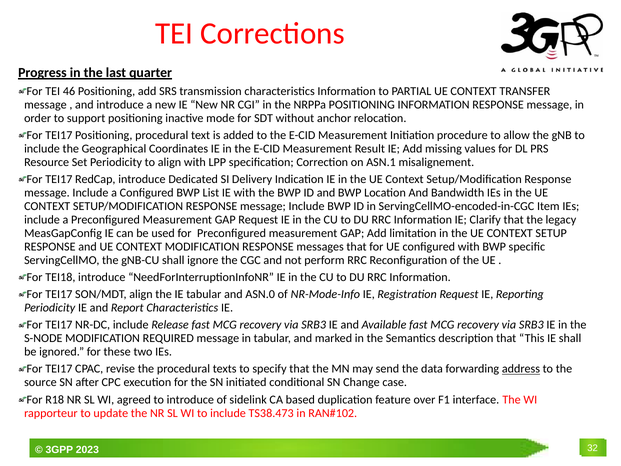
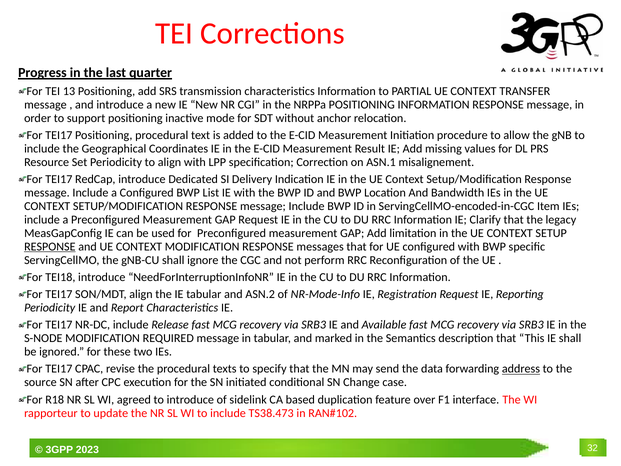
46: 46 -> 13 (69, 91)
RESPONSE underline: none -> present (50, 247)
ASN.0: ASN.0 -> ASN.2 (260, 294)
